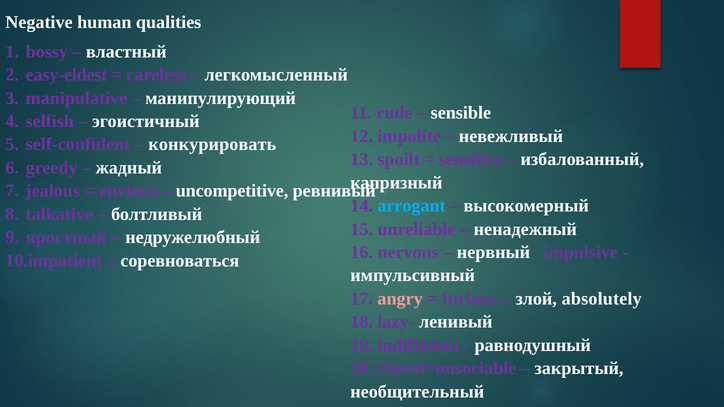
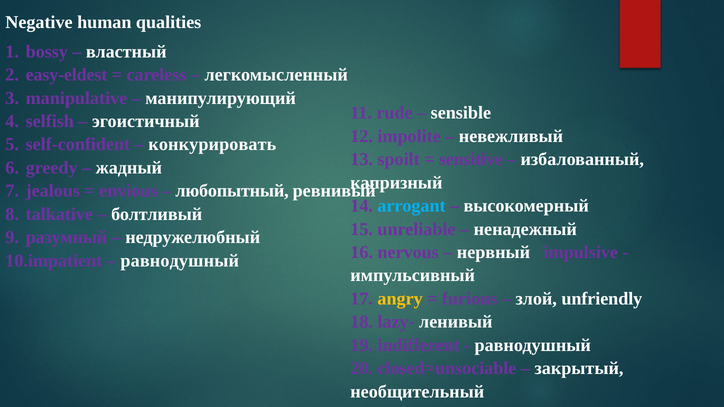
uncompetitive: uncompetitive -> любопытный (232, 191)
яростный: яростный -> разумный (67, 238)
соревноваться: соревноваться -> равнодушный (180, 261)
angry colour: pink -> yellow (400, 299)
absolutely: absolutely -> unfriendly (602, 299)
